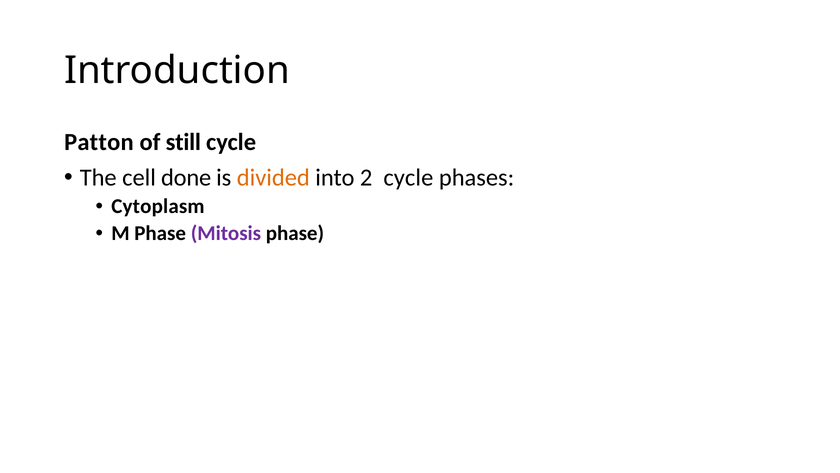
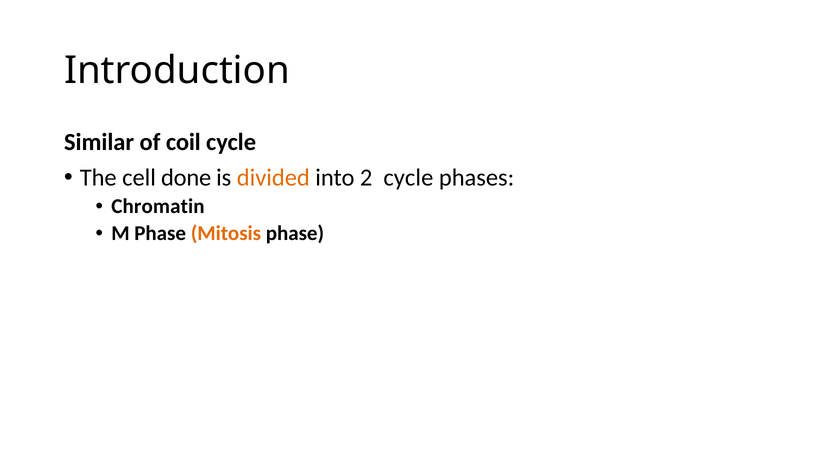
Patton: Patton -> Similar (99, 142)
still: still -> coil (183, 142)
Cytoplasm: Cytoplasm -> Chromatin (158, 206)
Mitosis colour: purple -> orange (226, 233)
